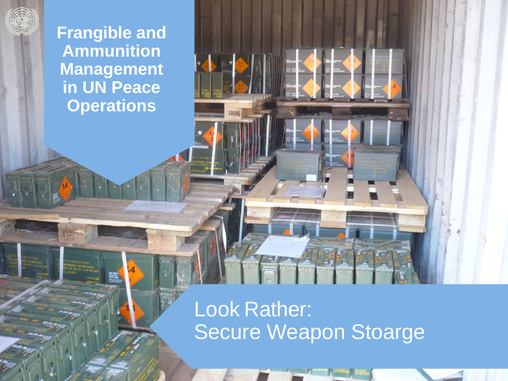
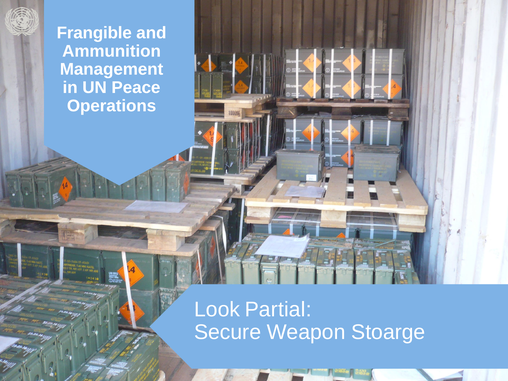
Rather: Rather -> Partial (278, 309)
